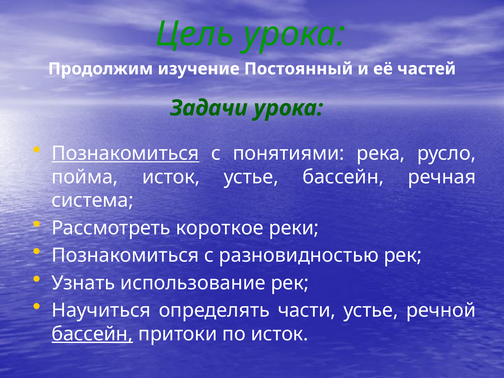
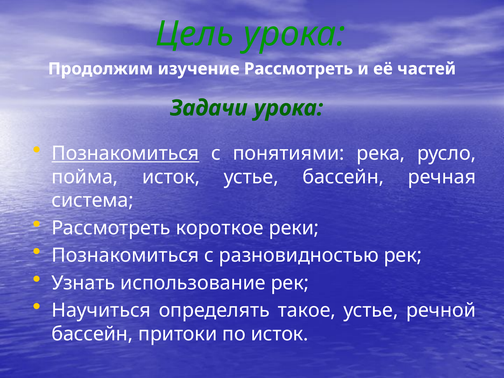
изучение Постоянный: Постоянный -> Рассмотреть (299, 69)
части: части -> такое (307, 310)
бассейн underline: present -> none (92, 334)
